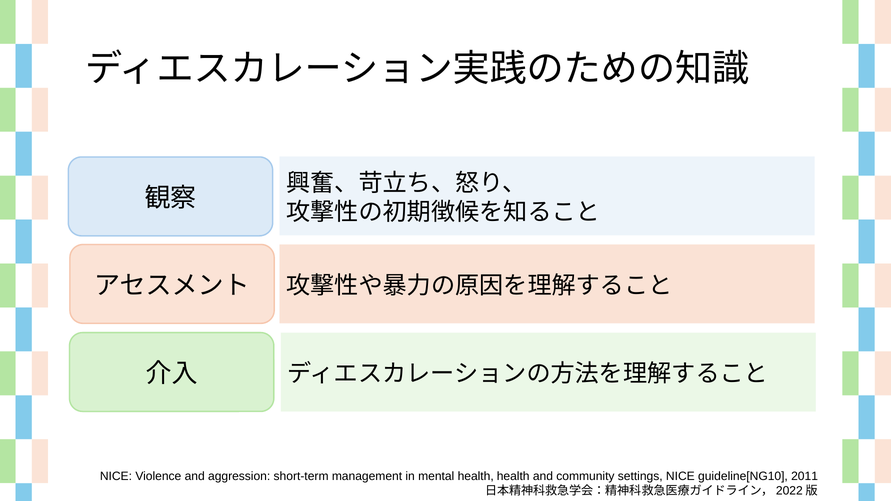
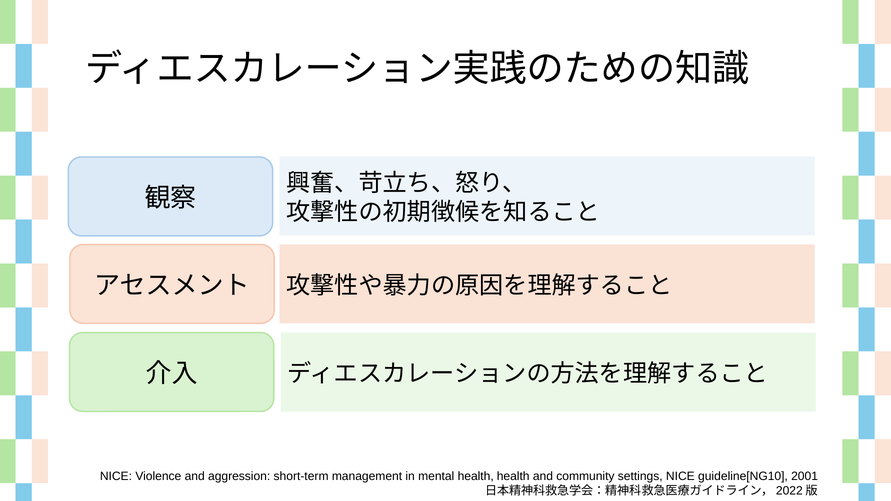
2011: 2011 -> 2001 (805, 477)
